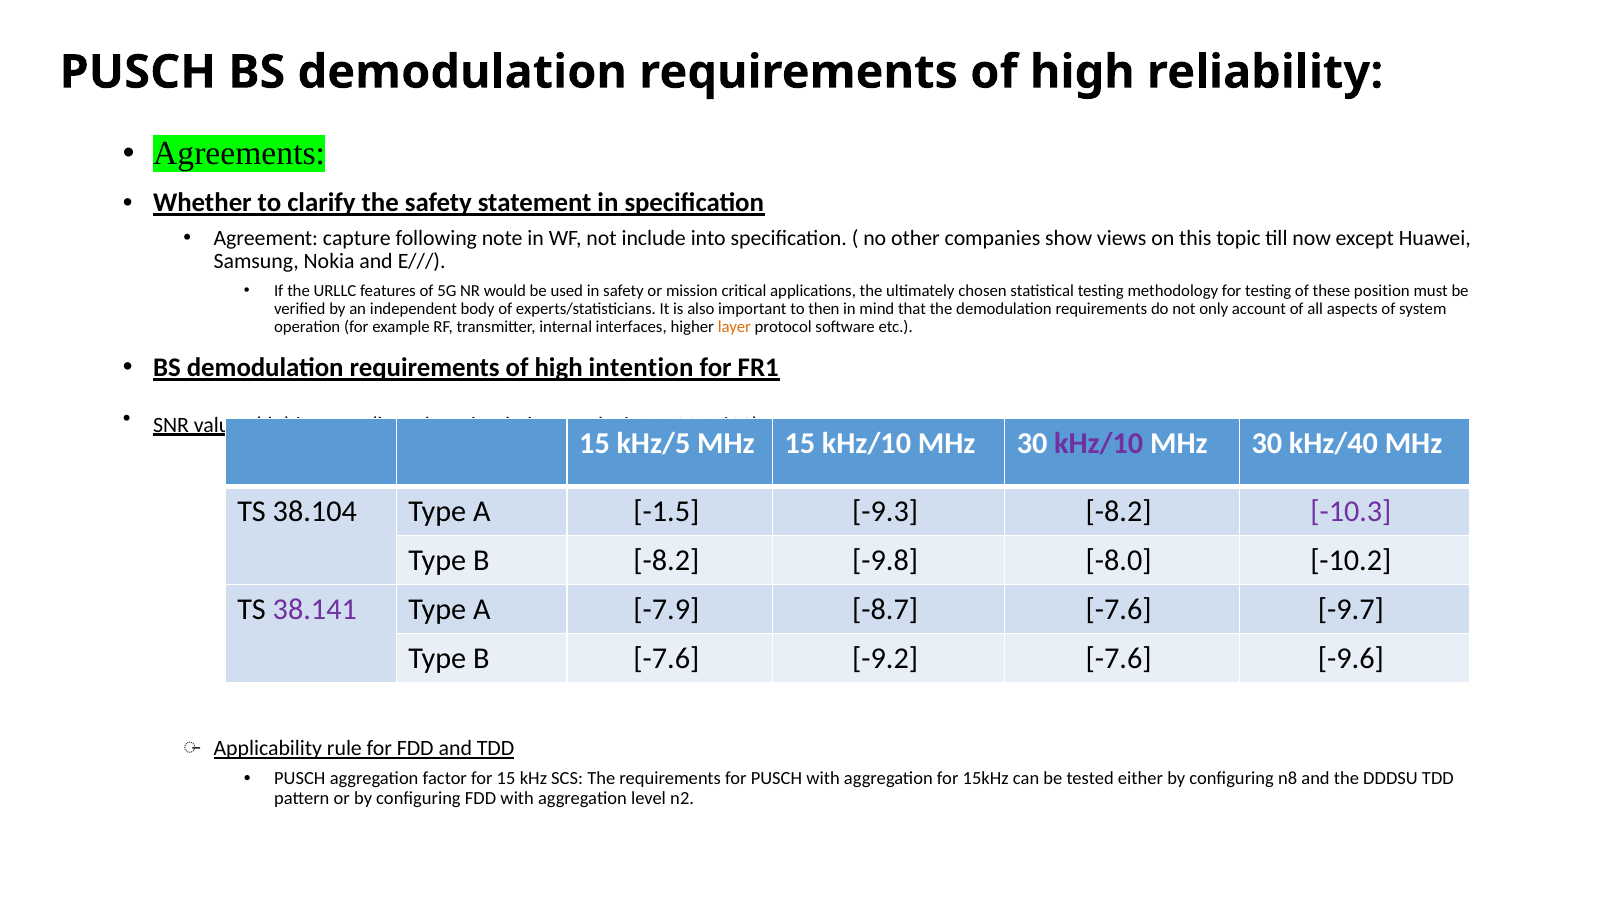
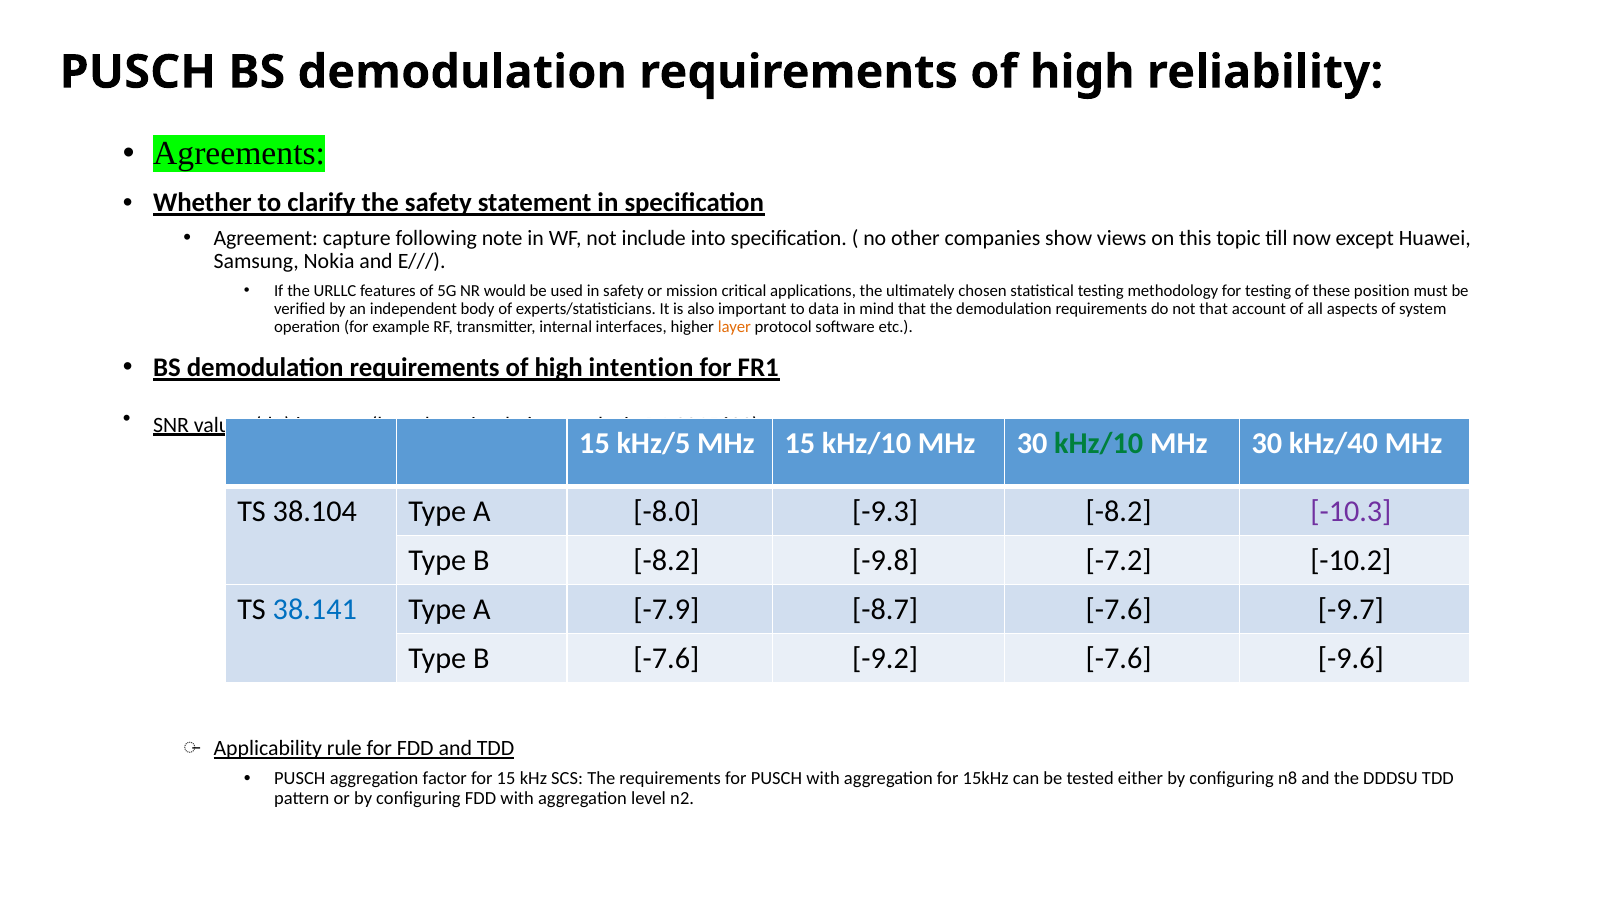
then: then -> data (824, 309)
not only: only -> that (1214, 309)
kHz/10 colour: purple -> green (1099, 443)
-1.5: -1.5 -> -8.0 (666, 511)
-8.0: -8.0 -> -7.2 (1119, 560)
38.141 colour: purple -> blue (315, 610)
